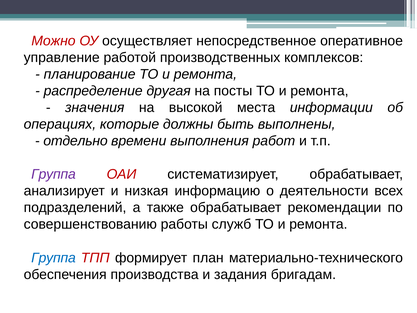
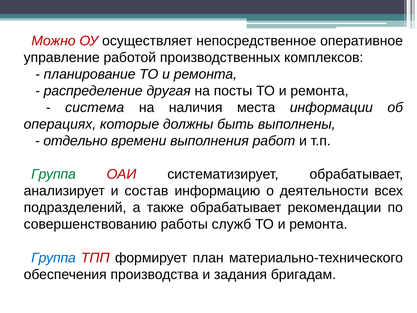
значения: значения -> система (95, 107)
высокой: высокой -> наличия (196, 107)
Группа colour: purple -> green (54, 174)
низкая: низкая -> состав (146, 191)
